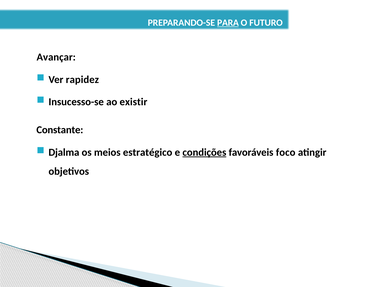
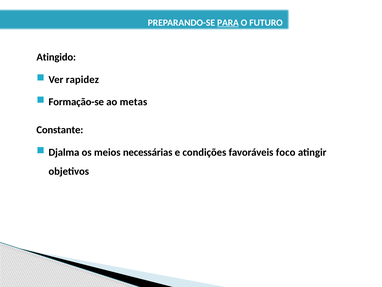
Avançar: Avançar -> Atingido (56, 57)
Insucesso-se: Insucesso-se -> Formação-se (76, 102)
existir: existir -> metas (133, 102)
estratégico: estratégico -> necessárias (148, 152)
condições underline: present -> none (204, 152)
